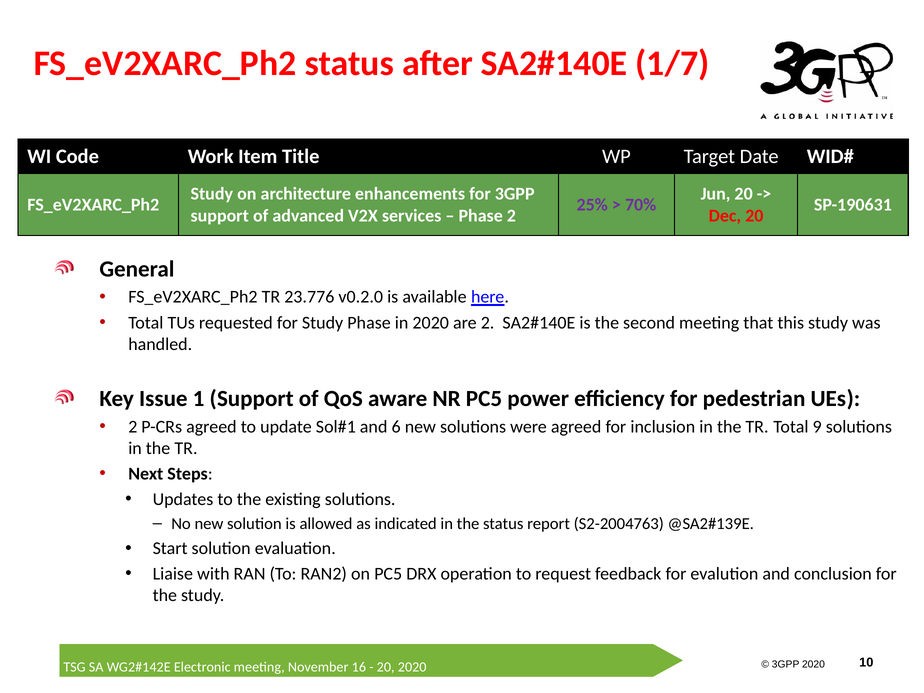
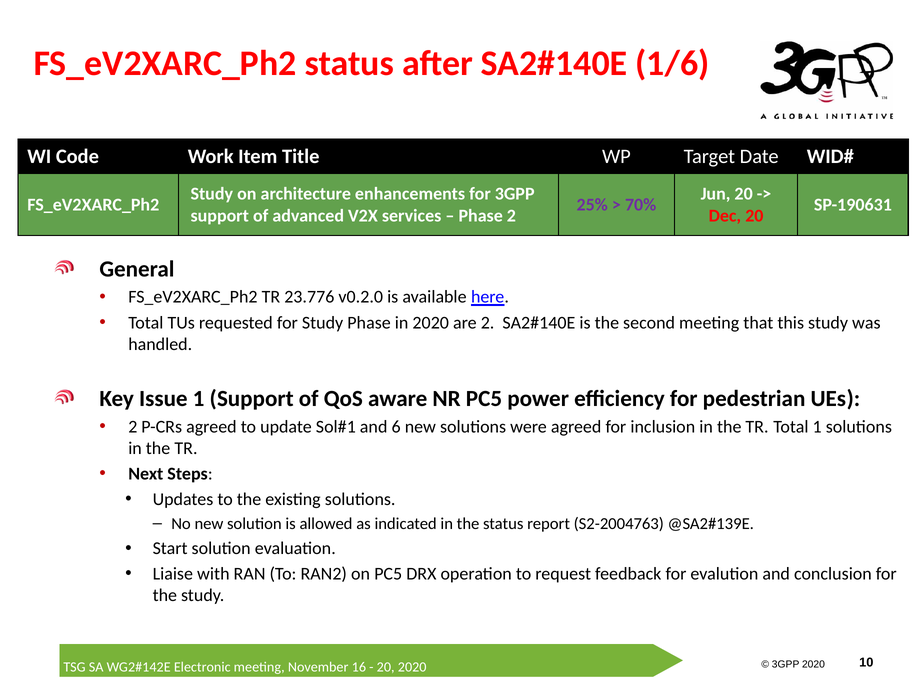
1/7: 1/7 -> 1/6 (672, 63)
Total 9: 9 -> 1 (817, 427)
